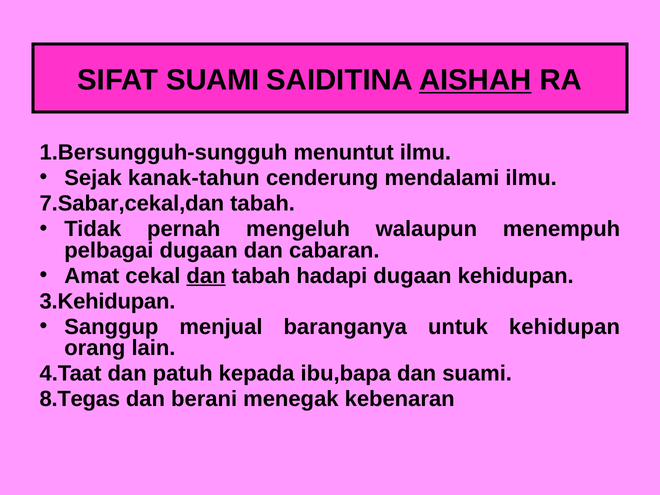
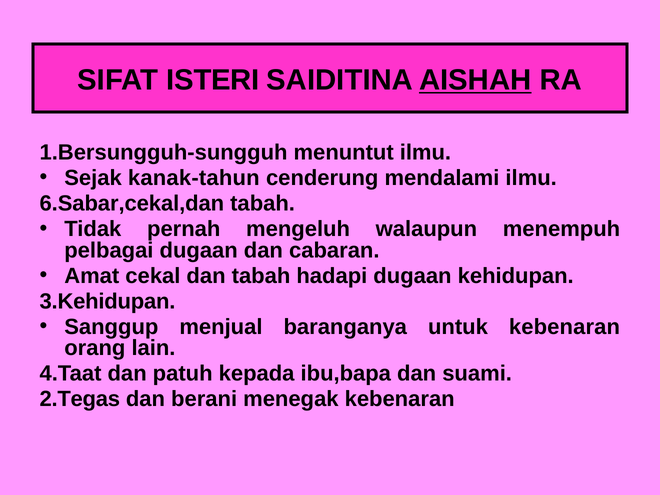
SIFAT SUAMI: SUAMI -> ISTERI (213, 80)
7.Sabar,cekal,dan: 7.Sabar,cekal,dan -> 6.Sabar,cekal,dan (132, 204)
dan underline: present -> none (206, 276)
untuk kehidupan: kehidupan -> kebenaran (564, 327)
8.Tegas: 8.Tegas -> 2.Tegas (80, 399)
